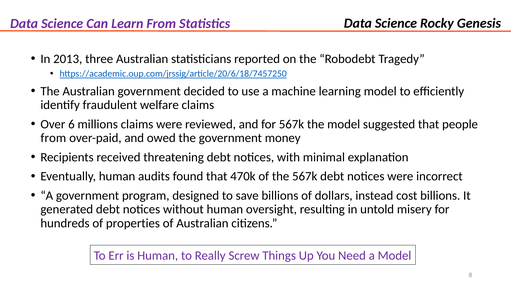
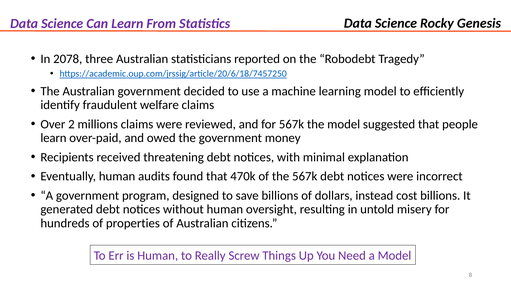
2013: 2013 -> 2078 (68, 59)
6: 6 -> 2 (71, 124)
from: from -> learn (53, 138)
